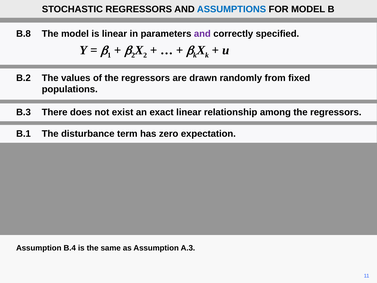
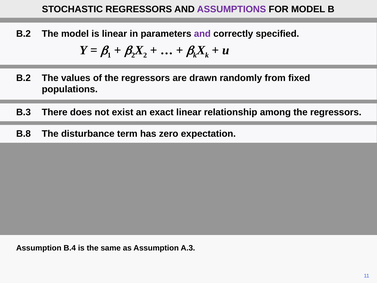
ASSUMPTIONS colour: blue -> purple (231, 9)
B.8: B.8 -> B.2 (23, 34)
B.1: B.1 -> B.8 (23, 134)
